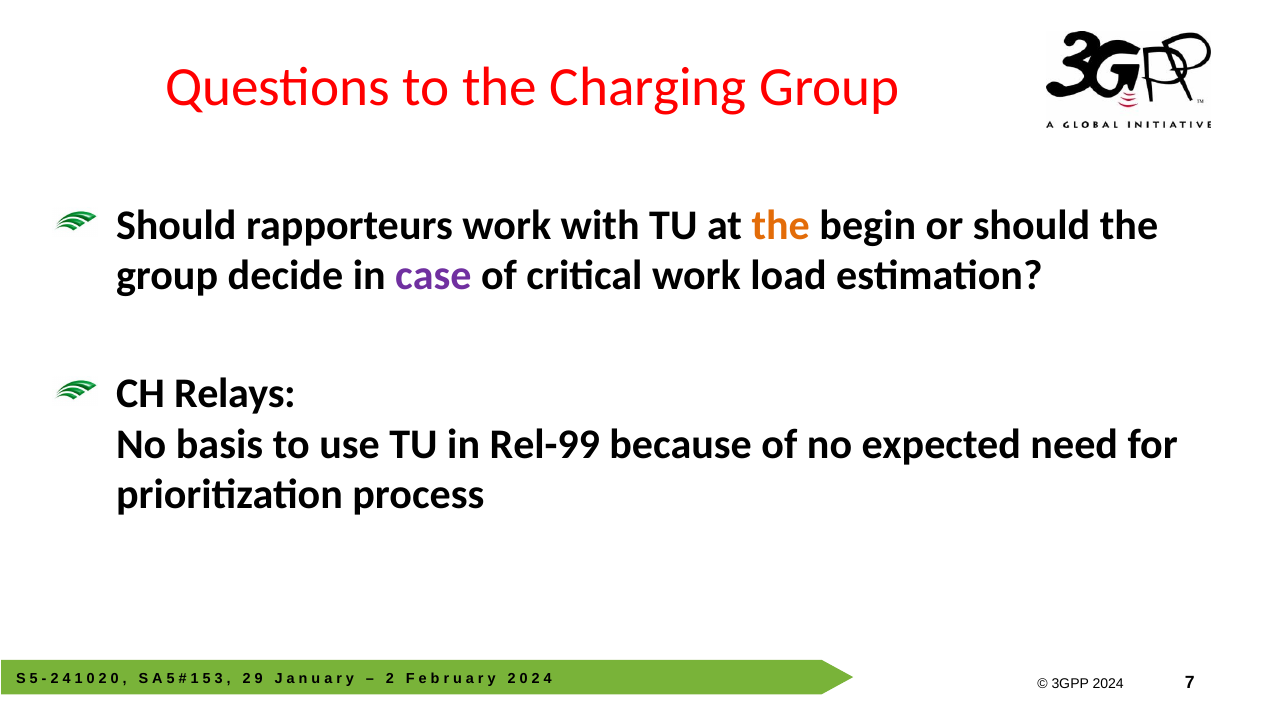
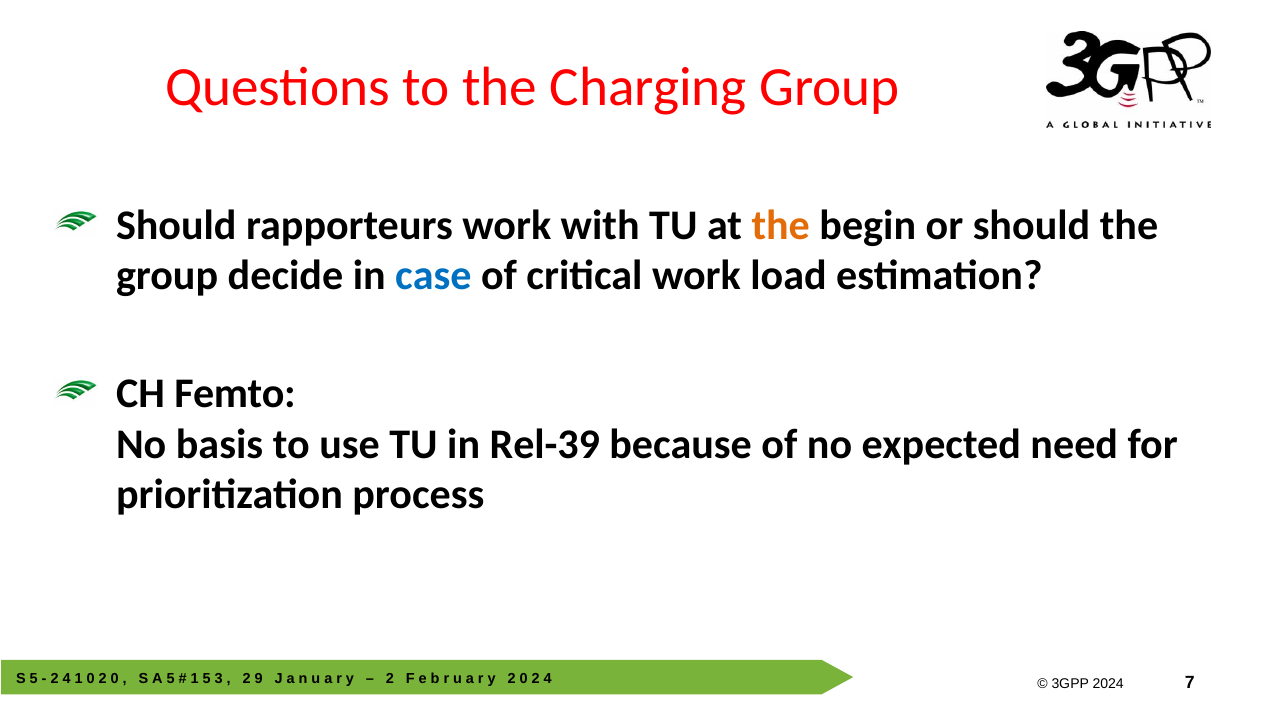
case colour: purple -> blue (433, 276)
Relays: Relays -> Femto (235, 393)
Rel-99: Rel-99 -> Rel-39 (545, 444)
